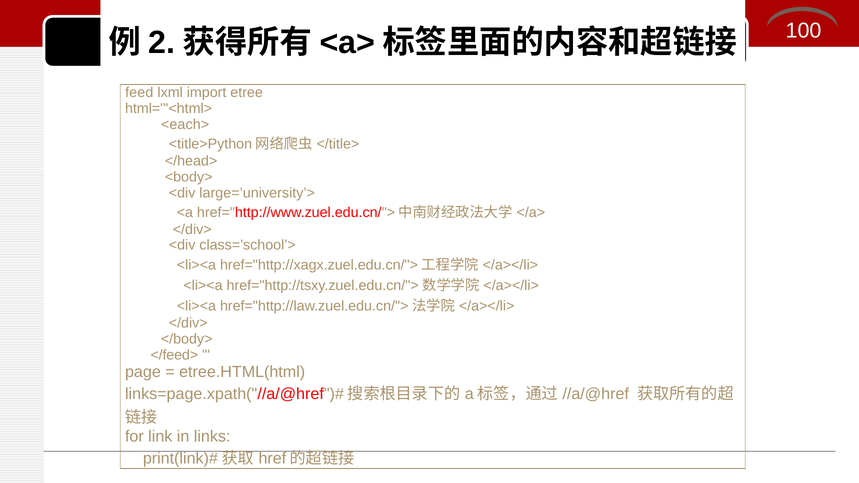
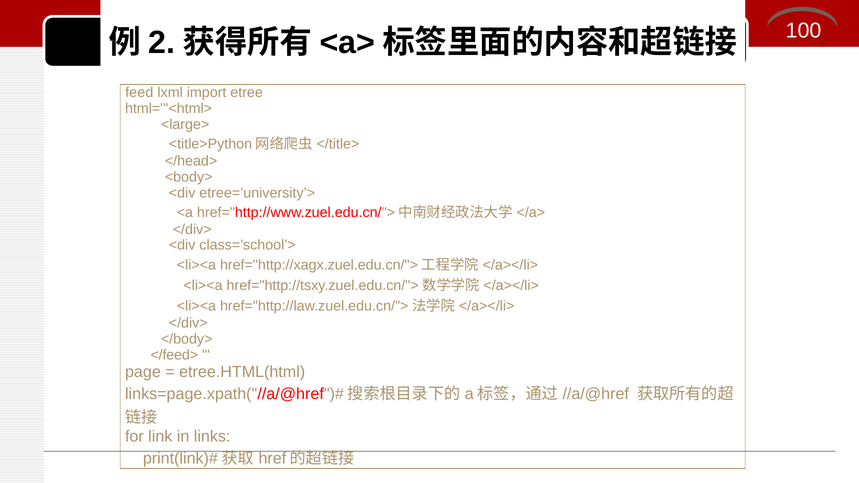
<each>: <each> -> <large> (185, 125)
large=’university’>: large=’university’> -> etree=’university’> (257, 193)
